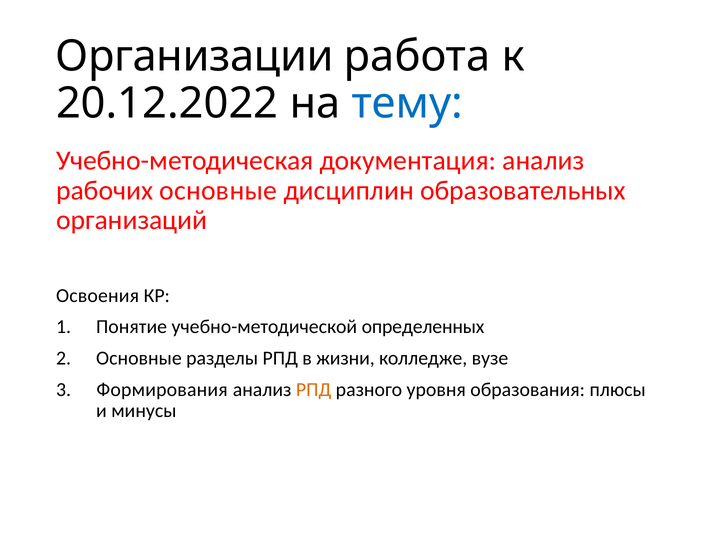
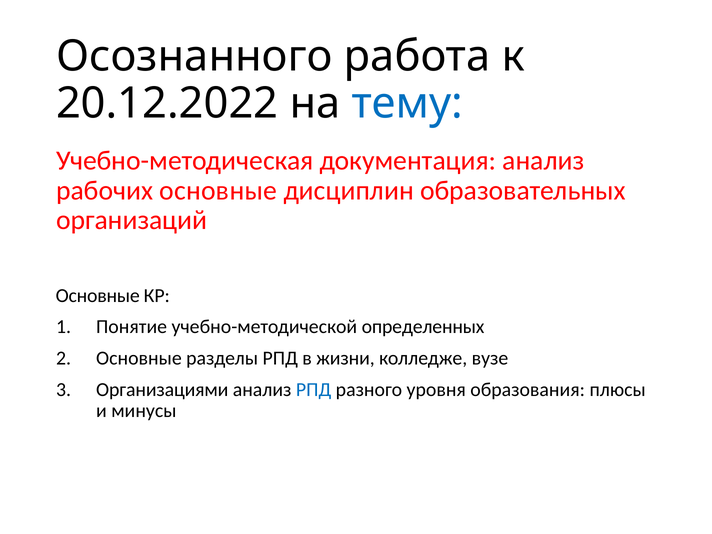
Организации: Организации -> Осознанного (194, 56)
Освоения: Освоения -> Основные (98, 296)
Формирования: Формирования -> Организациями (162, 389)
РПД colour: orange -> blue (314, 389)
